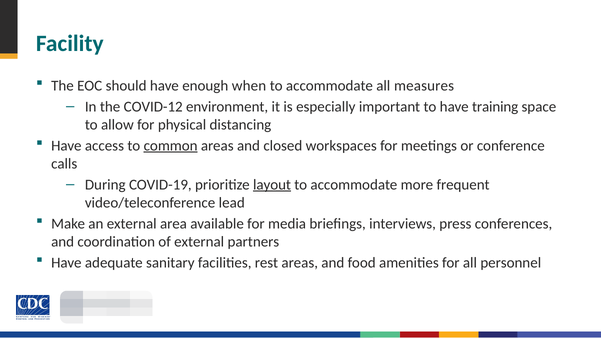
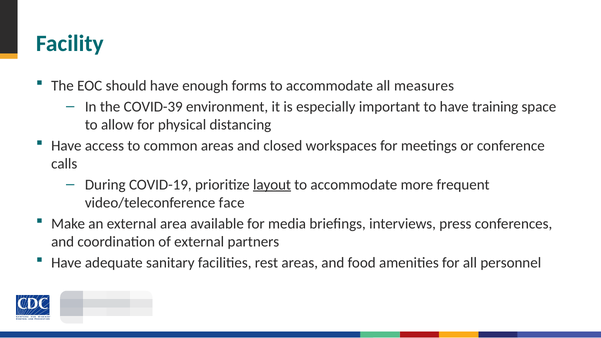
when: when -> forms (249, 86)
COVID-12: COVID-12 -> COVID-39 (153, 107)
common underline: present -> none (171, 146)
lead: lead -> face (232, 203)
